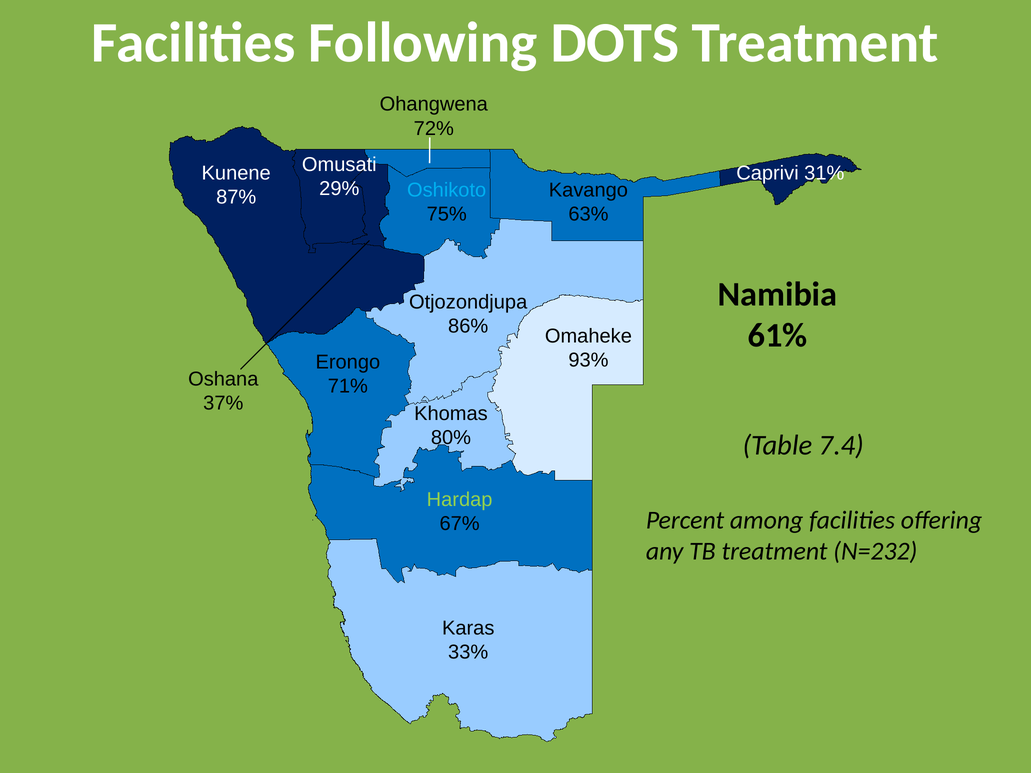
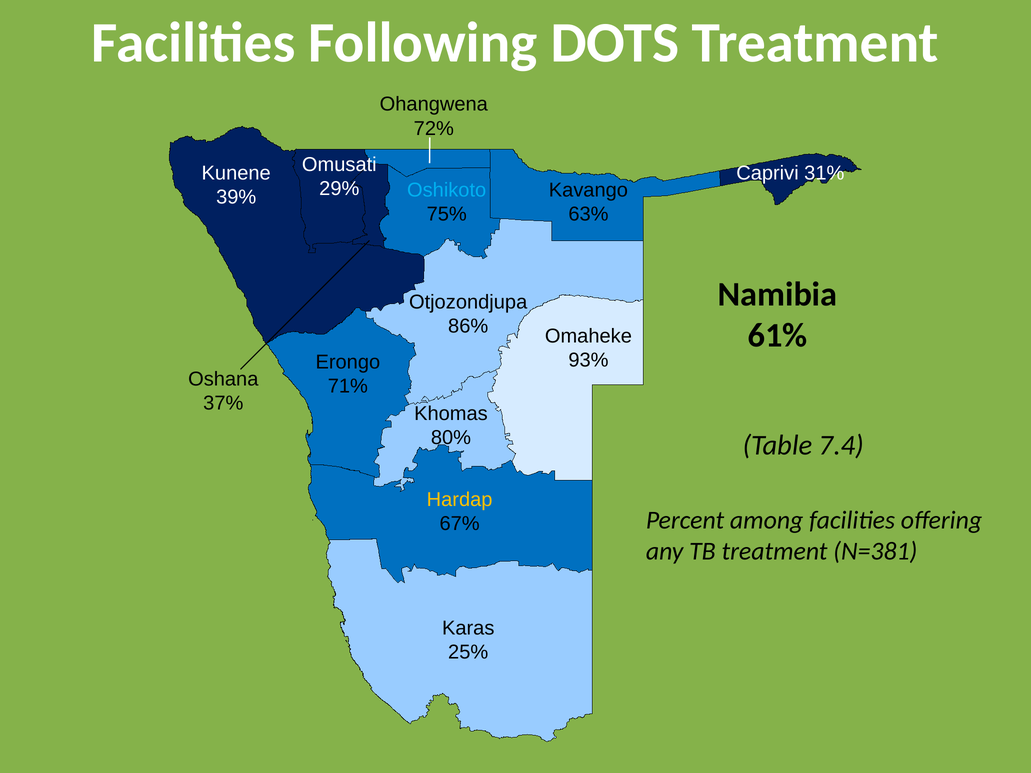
87%: 87% -> 39% (236, 197)
Hardap colour: light green -> yellow (460, 500)
N=232: N=232 -> N=381 (875, 552)
33%: 33% -> 25% (468, 653)
